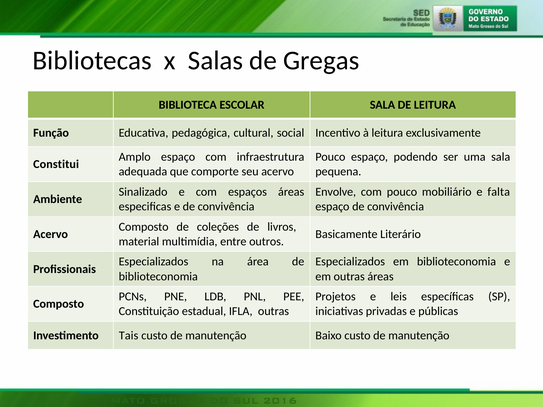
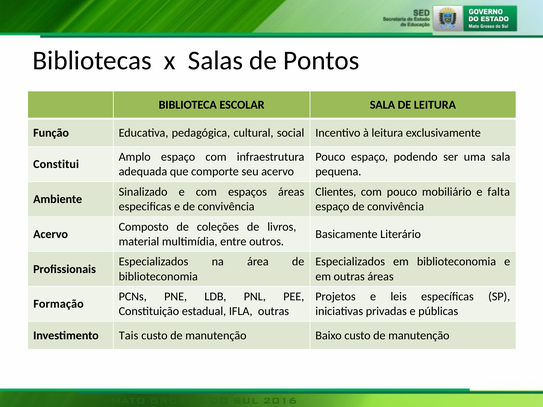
Gregas: Gregas -> Pontos (321, 61)
Envolve: Envolve -> Clientes (336, 192)
Composto: Composto -> Formação (59, 304)
